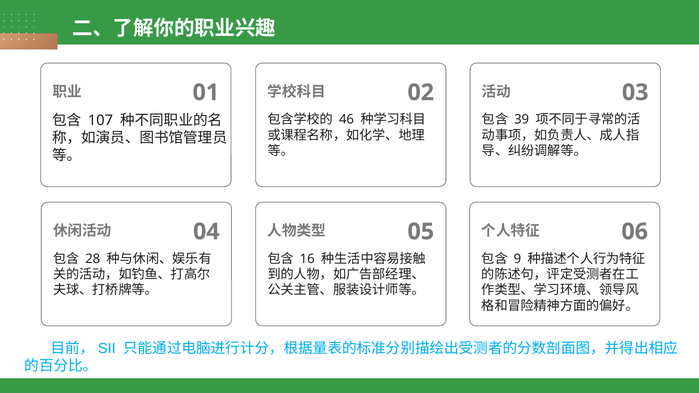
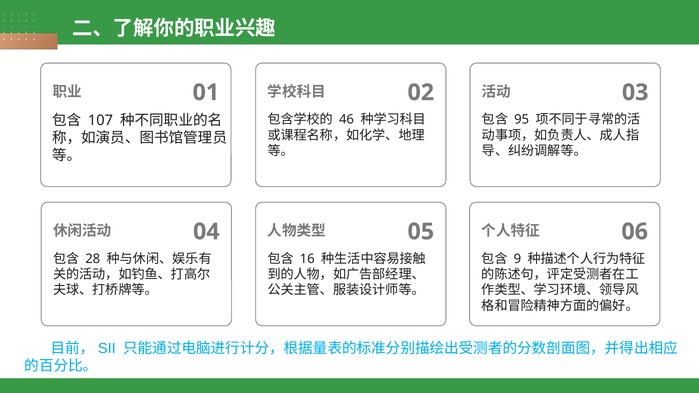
39: 39 -> 95 (522, 120)
